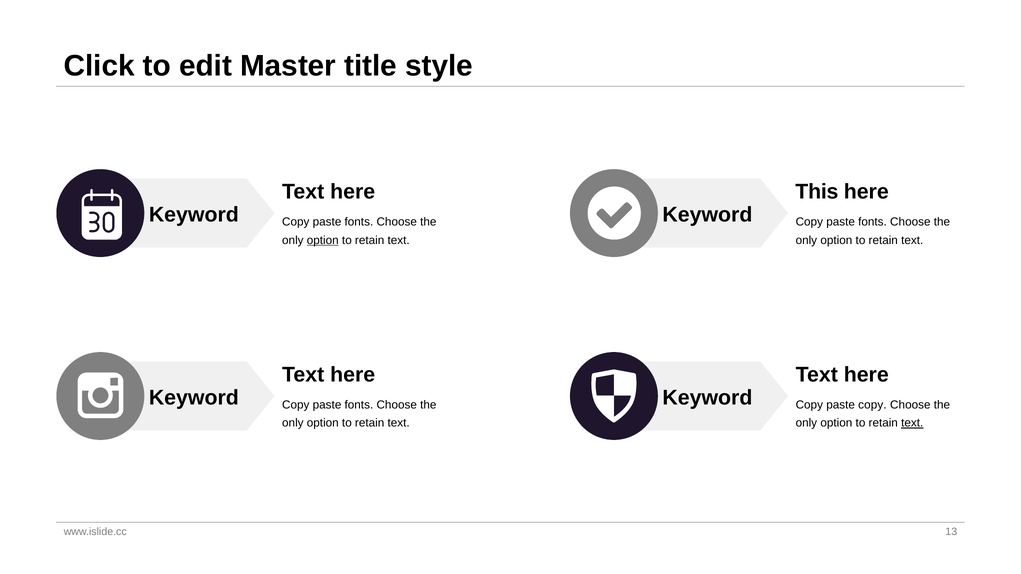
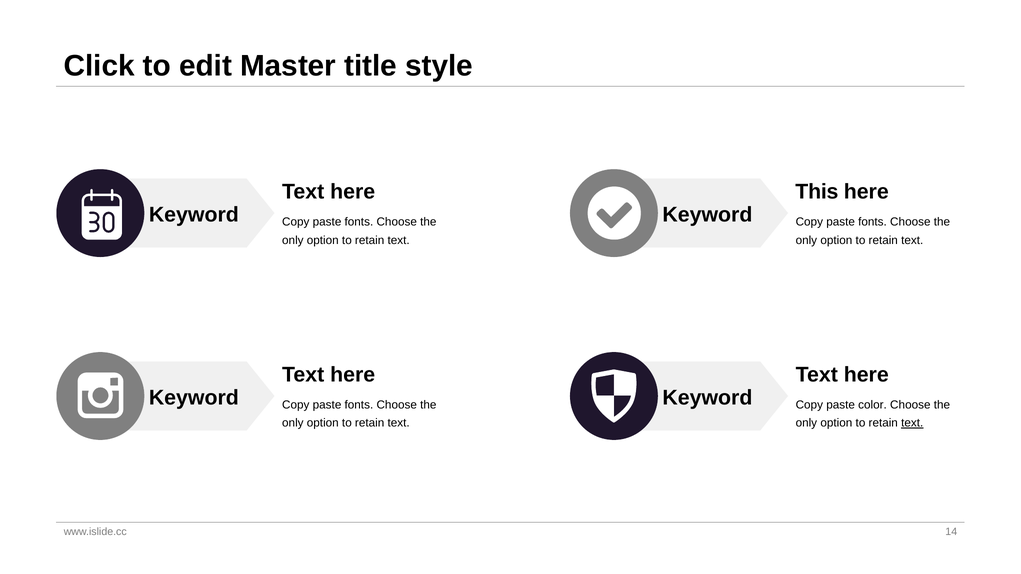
option underline: present -> none (323, 240)
paste copy: copy -> color (872, 405)
13: 13 -> 14 (951, 532)
